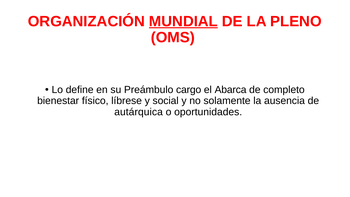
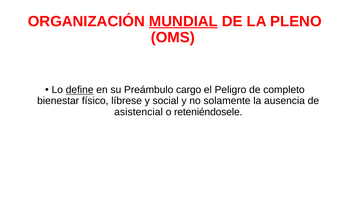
define underline: none -> present (80, 90)
Abarca: Abarca -> Peligro (230, 90)
autárquica: autárquica -> asistencial (139, 112)
oportunidades: oportunidades -> reteniéndosele (208, 112)
